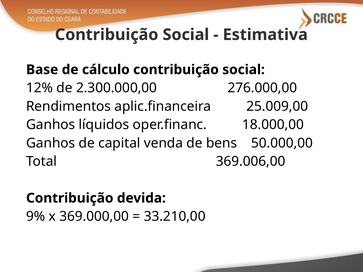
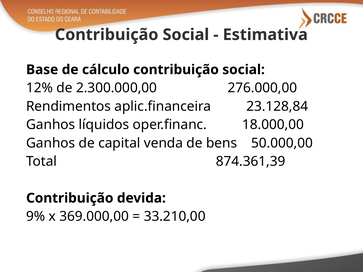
25.009,00: 25.009,00 -> 23.128,84 (277, 106)
369.006,00: 369.006,00 -> 874.361,39 (251, 162)
